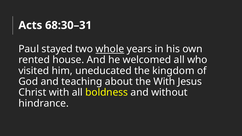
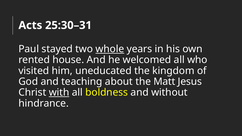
68:30–31: 68:30–31 -> 25:30–31 (68, 25)
the With: With -> Matt (164, 82)
with underline: none -> present (59, 93)
